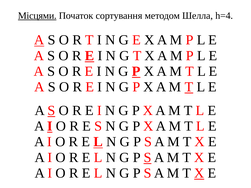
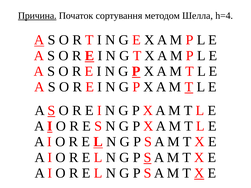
Місцями: Місцями -> Причина (37, 16)
